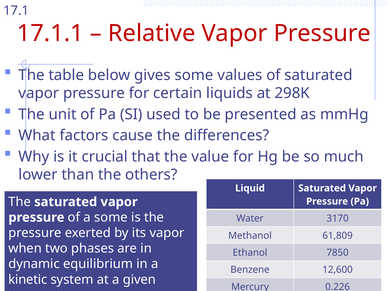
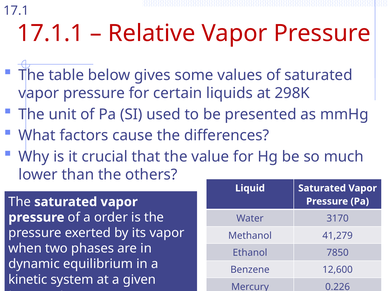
a some: some -> order (111, 217)
61,809: 61,809 -> 41,279 (338, 236)
